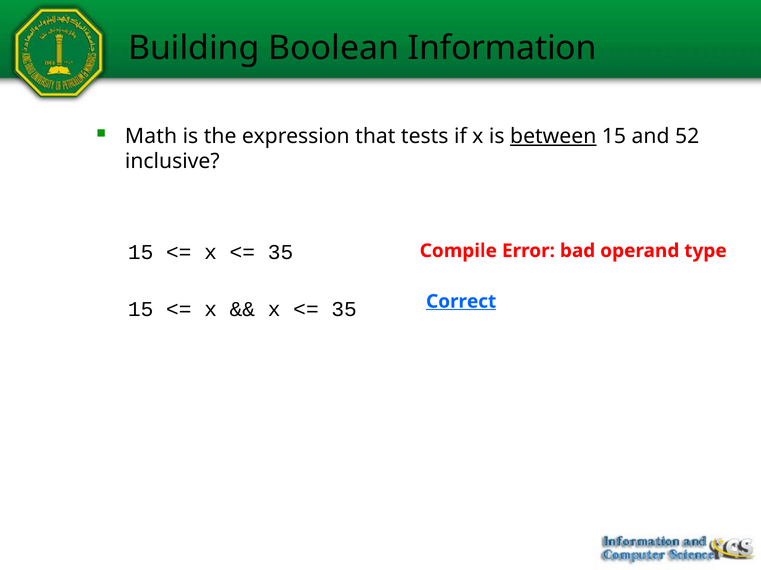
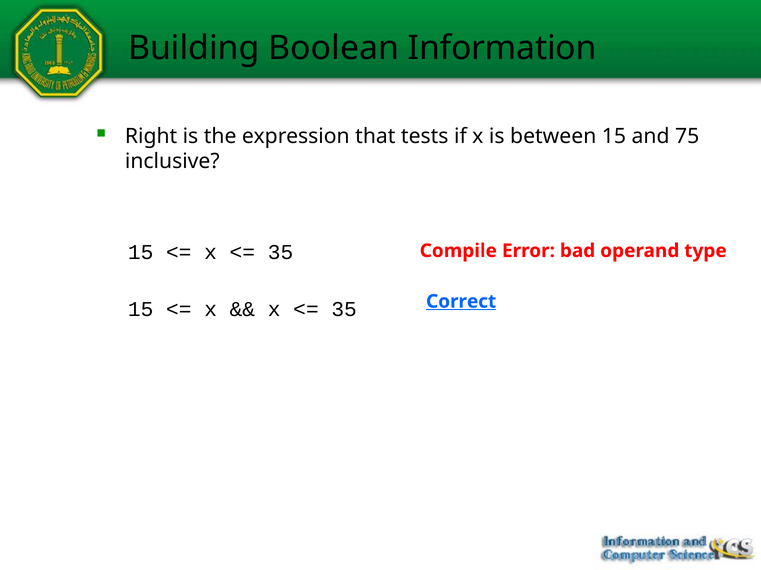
Math: Math -> Right (151, 136)
between underline: present -> none (553, 136)
52: 52 -> 75 (687, 136)
